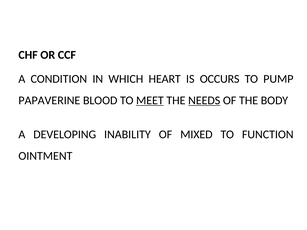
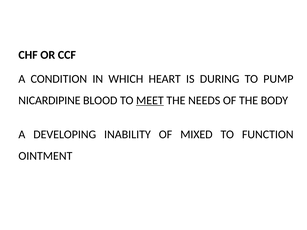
OCCURS: OCCURS -> DURING (220, 79)
PAPAVERINE: PAPAVERINE -> NICARDIPINE (49, 100)
NEEDS underline: present -> none (204, 100)
